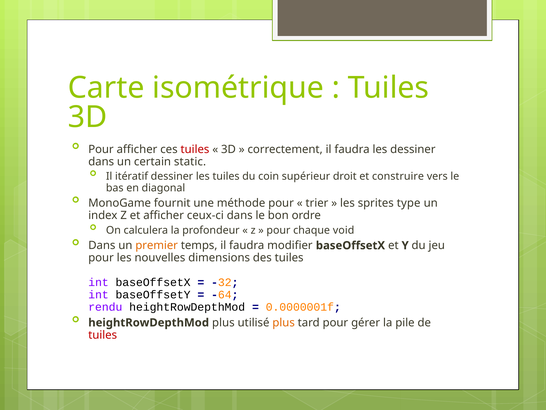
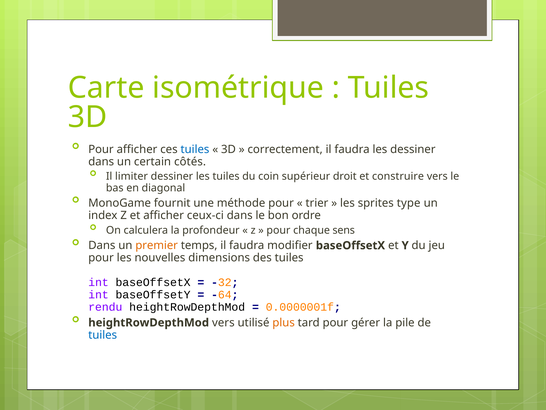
tuiles colour: red -> blue (195, 149)
static: static -> côtés (190, 161)
itératif: itératif -> limiter (131, 176)
void: void -> sens (344, 230)
heightRowDepthMod plus: plus -> vers (223, 322)
tuiles colour: red -> blue (103, 335)
